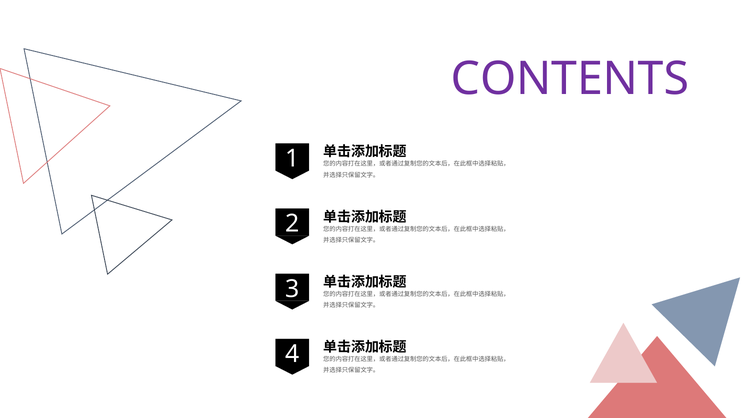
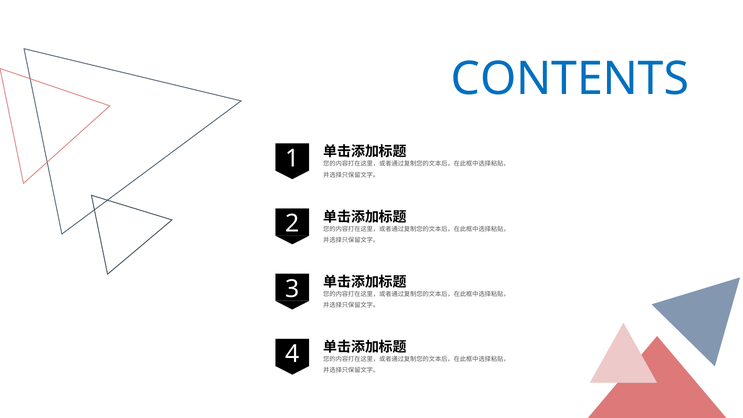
CONTENTS colour: purple -> blue (570, 79)
